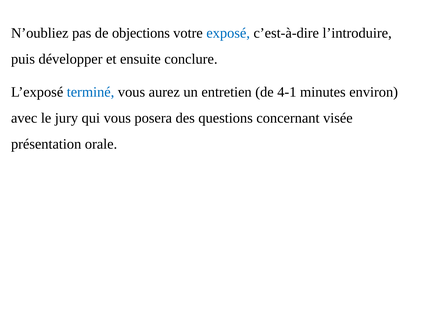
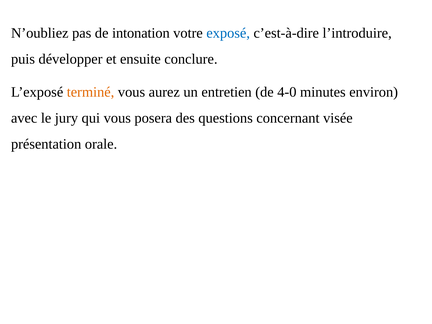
objections: objections -> intonation (141, 33)
terminé colour: blue -> orange (91, 92)
4-1: 4-1 -> 4-0 (287, 92)
